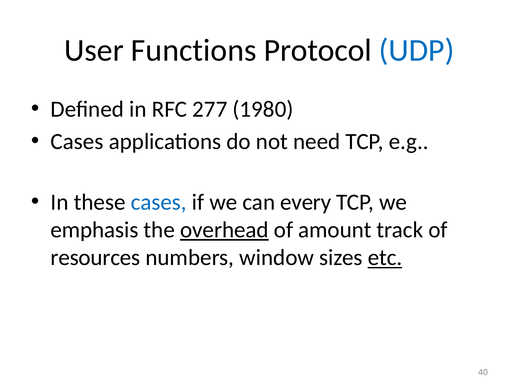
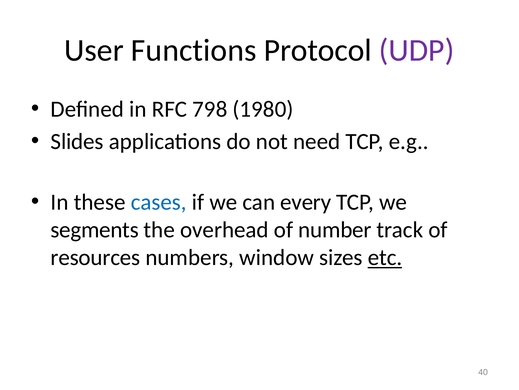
UDP colour: blue -> purple (417, 50)
277: 277 -> 798 (210, 109)
Cases: Cases -> Slides (77, 141)
emphasis: emphasis -> segments (95, 229)
overhead underline: present -> none (224, 229)
amount: amount -> number (335, 229)
